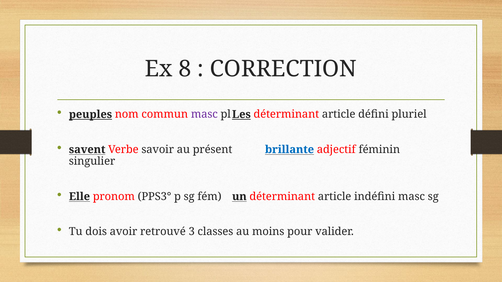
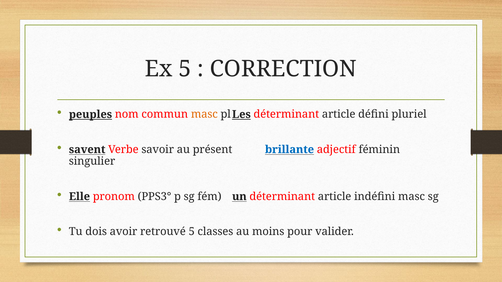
Ex 8: 8 -> 5 (185, 69)
masc colour: purple -> orange (204, 115)
retrouvé 3: 3 -> 5 (192, 232)
